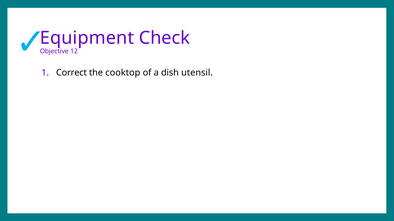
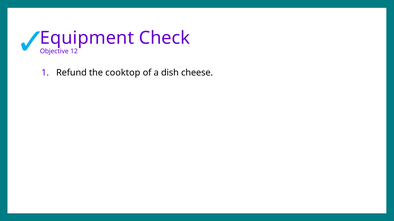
Correct: Correct -> Refund (71, 73)
utensil: utensil -> cheese (197, 73)
